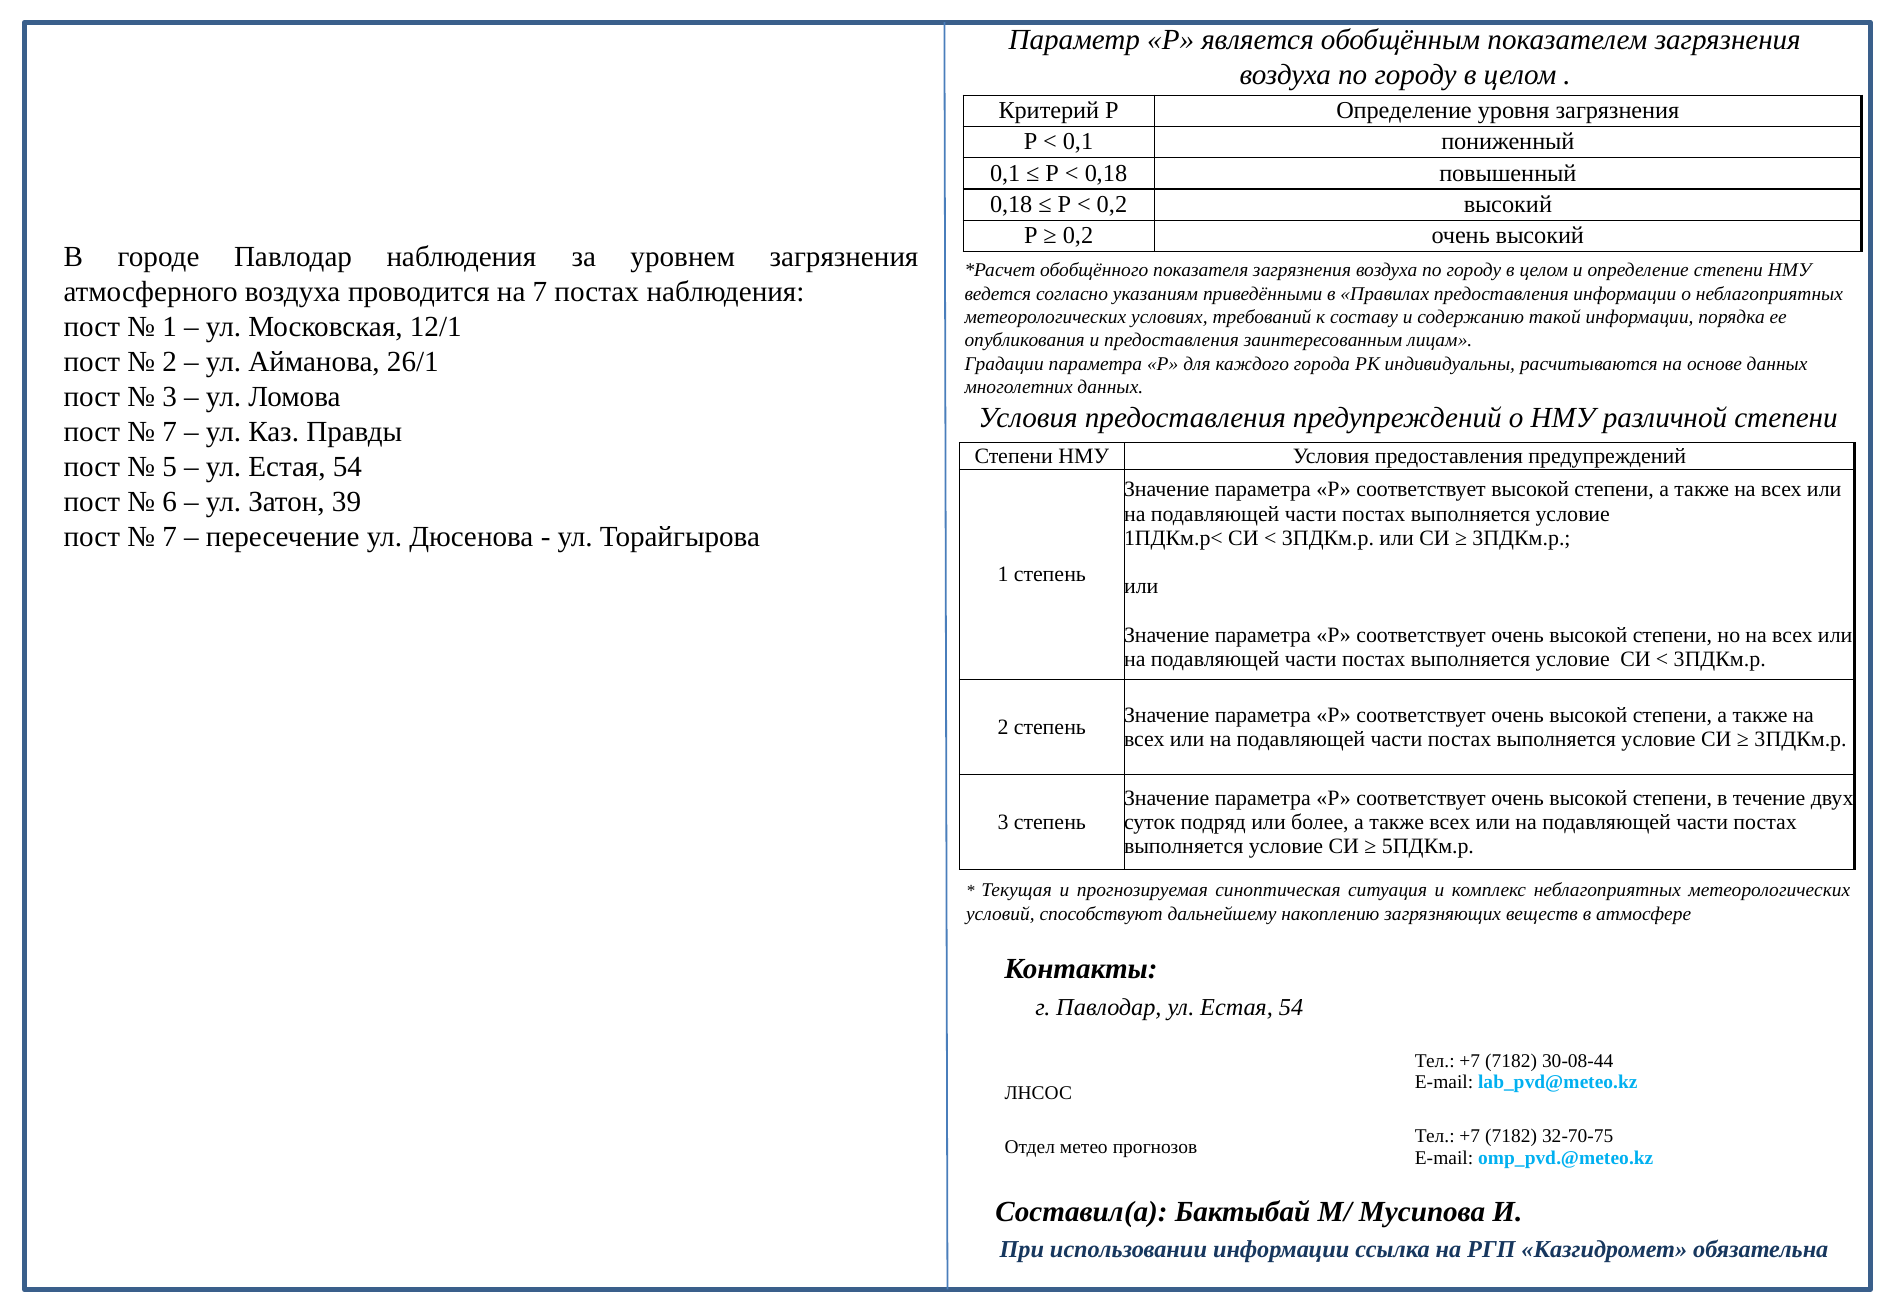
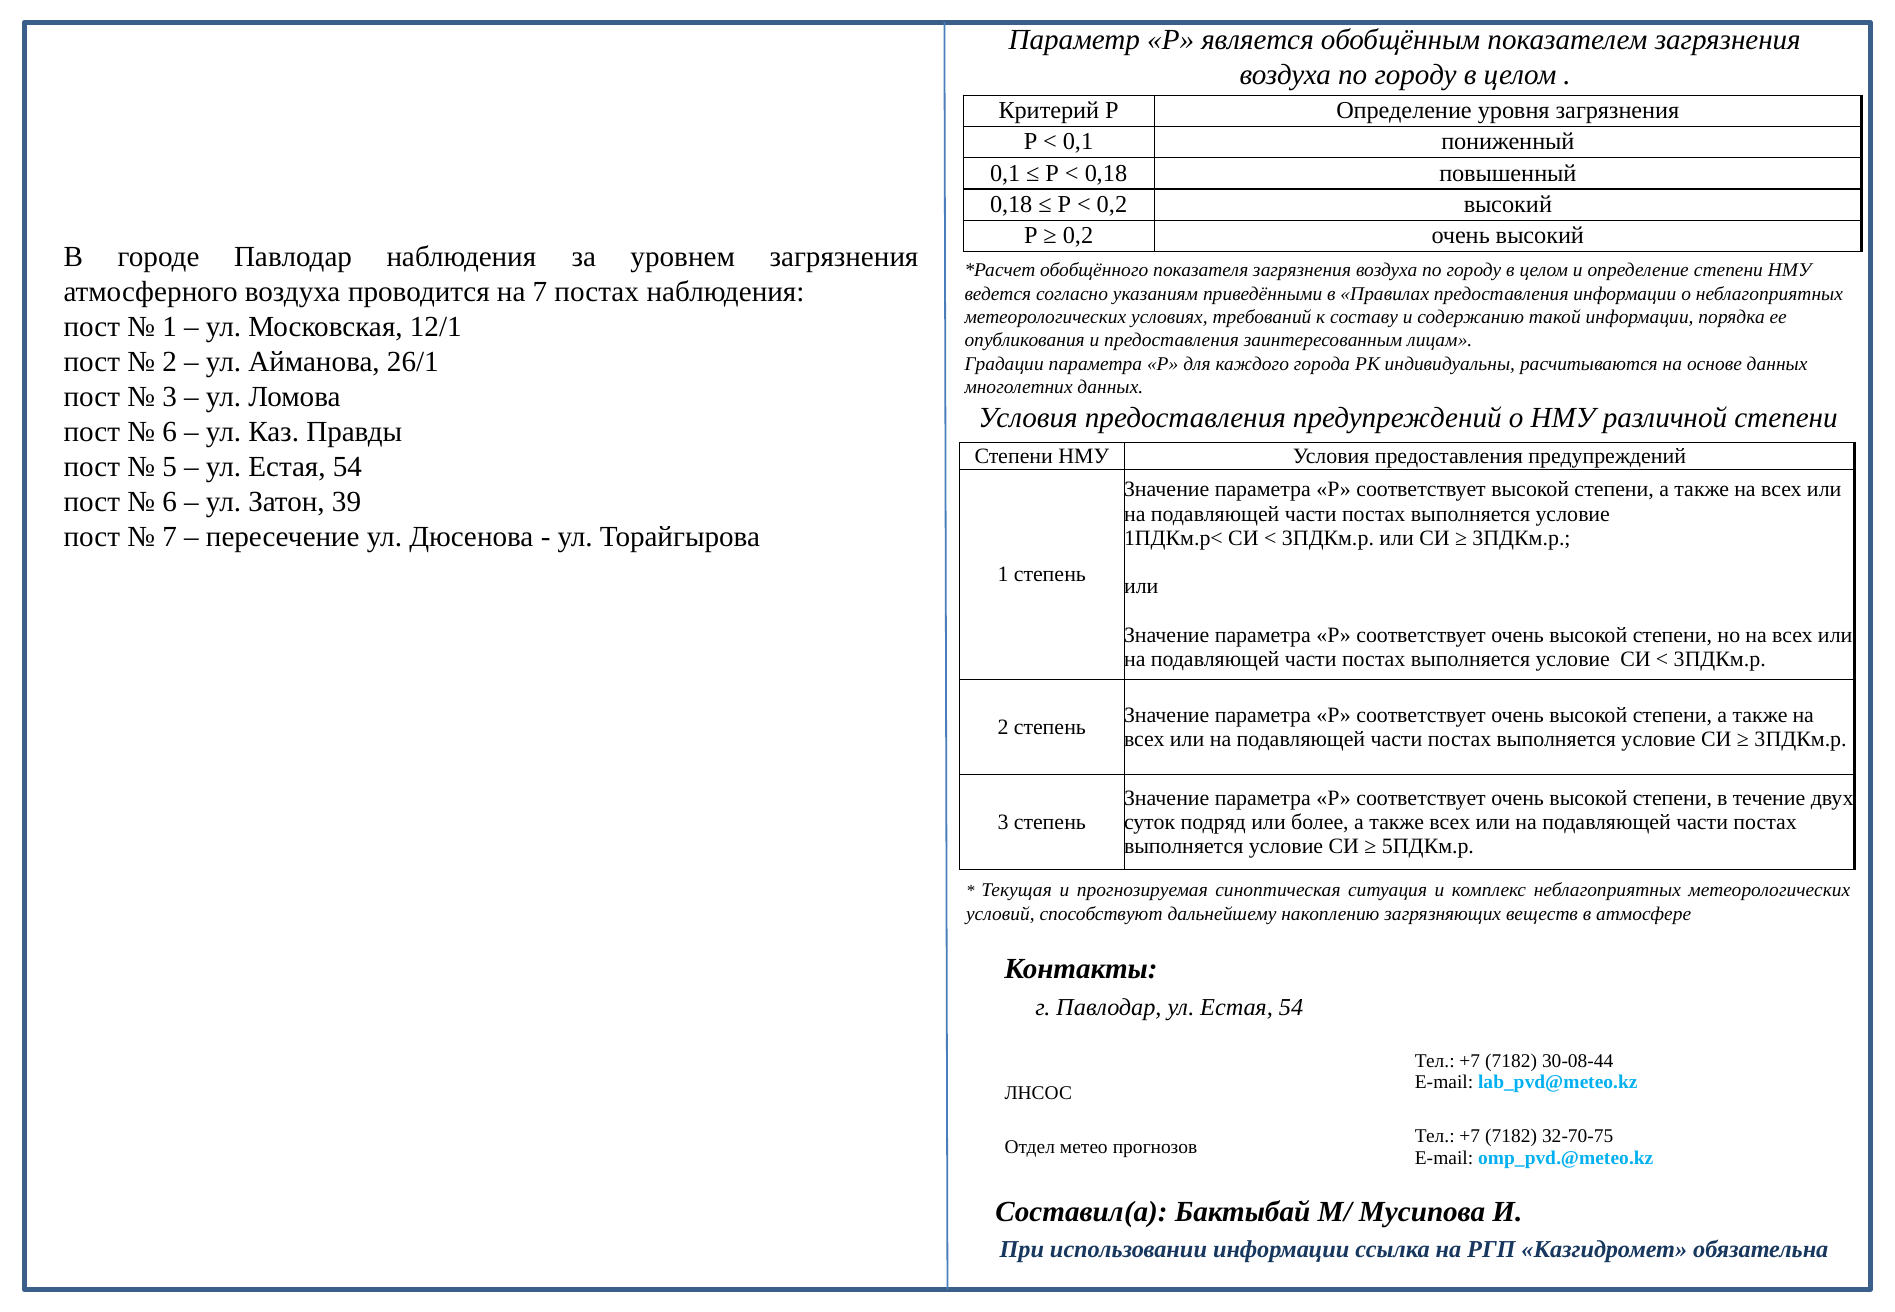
7: 7 -> 6 (170, 432)
